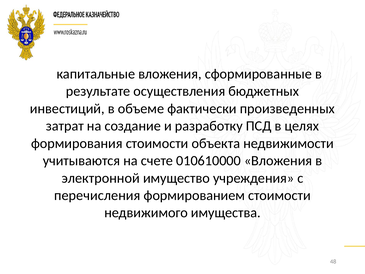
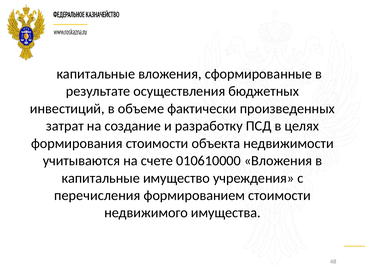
электронной: электронной -> капитальные (101, 178)
